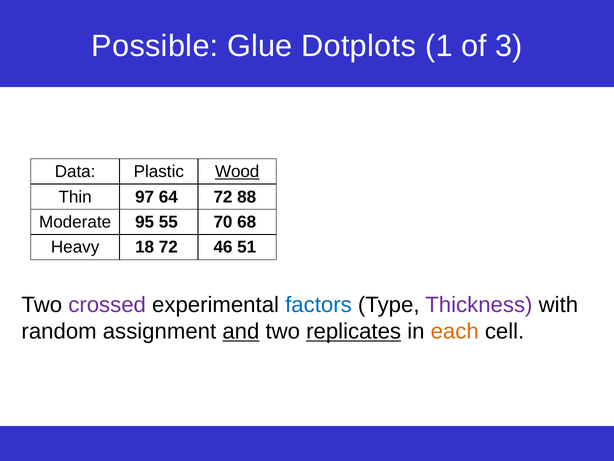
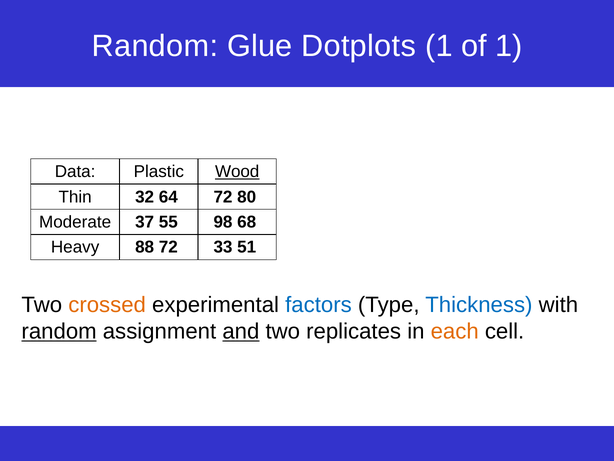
Possible: Possible -> Random (155, 46)
of 3: 3 -> 1 (509, 46)
97: 97 -> 32 (145, 197)
88: 88 -> 80 (247, 197)
95: 95 -> 37 (145, 222)
70: 70 -> 98 (223, 222)
18: 18 -> 88 (145, 247)
46: 46 -> 33 (223, 247)
crossed colour: purple -> orange (107, 304)
Thickness colour: purple -> blue (479, 304)
random underline: none -> present (59, 331)
replicates underline: present -> none (354, 331)
